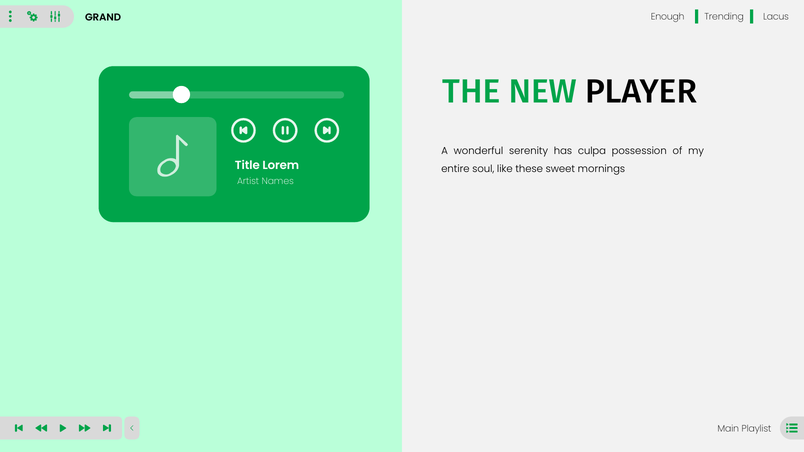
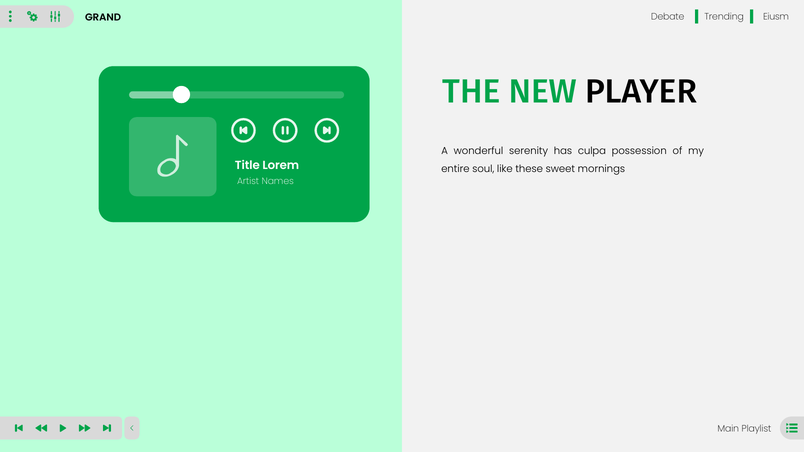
Enough: Enough -> Debate (668, 17)
Lacus: Lacus -> Eiusm (776, 17)
